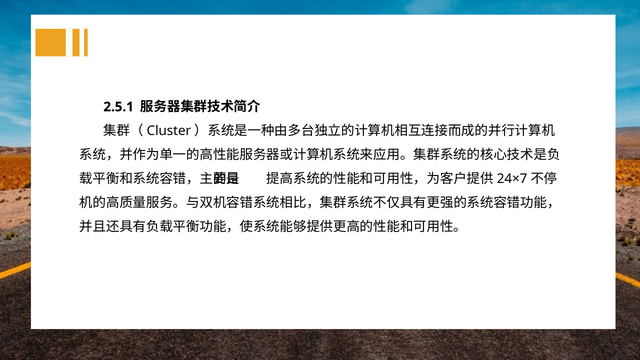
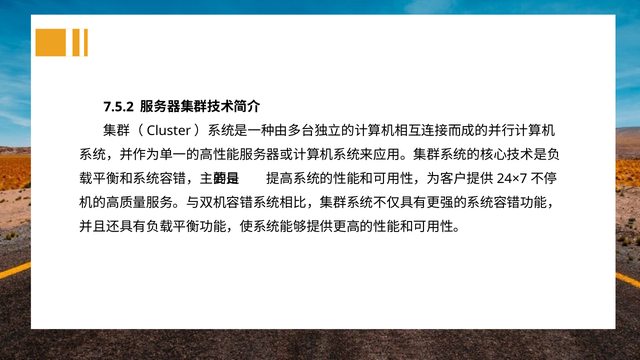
2.5.1: 2.5.1 -> 7.5.2 (119, 107)
